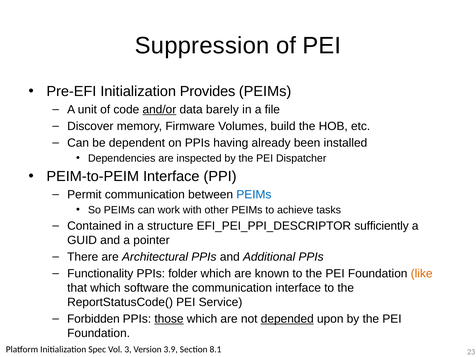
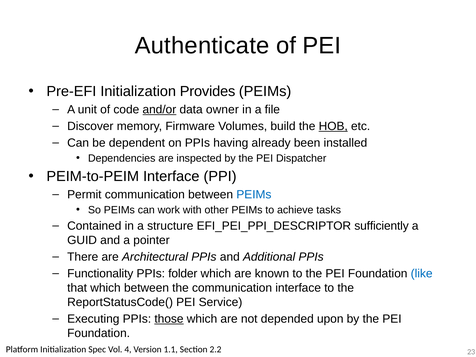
Suppression: Suppression -> Authenticate (202, 46)
barely: barely -> owner (222, 109)
HOB underline: none -> present (333, 126)
like colour: orange -> blue (422, 274)
which software: software -> between (147, 288)
Forbidden: Forbidden -> Executing (93, 319)
depended underline: present -> none (287, 319)
3: 3 -> 4 (128, 350)
3.9: 3.9 -> 1.1 (171, 350)
8.1: 8.1 -> 2.2 (215, 350)
